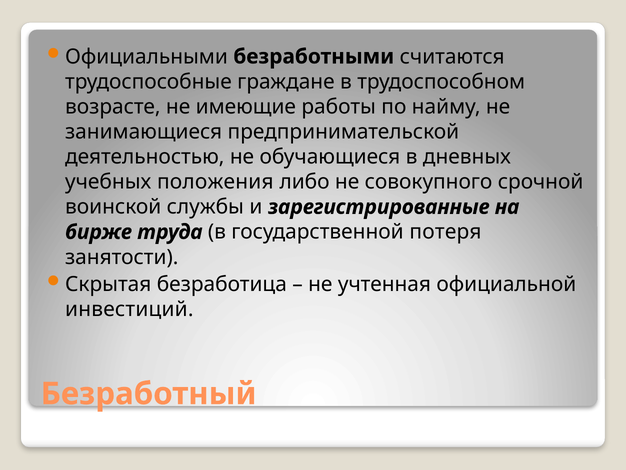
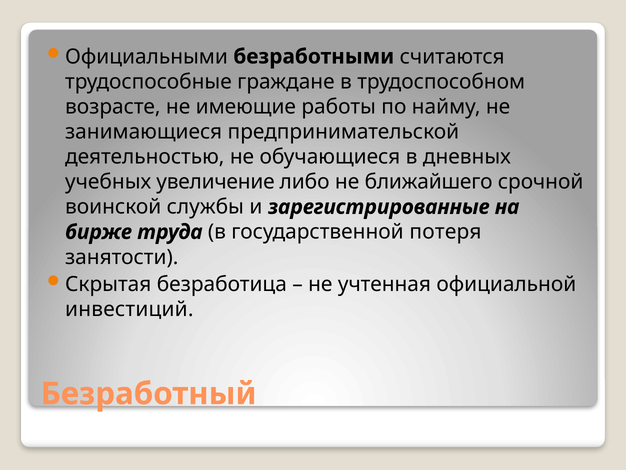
положения: положения -> увеличение (215, 182)
совокупного: совокупного -> ближайшего (429, 182)
